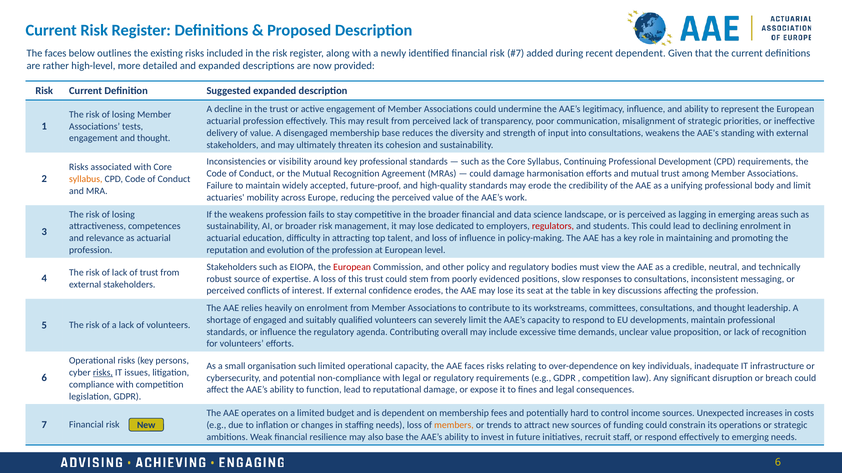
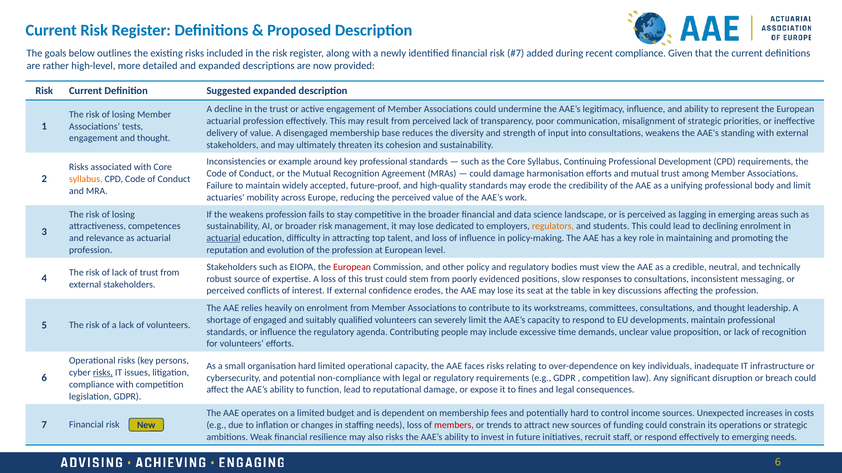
The faces: faces -> goals (56, 53)
recent dependent: dependent -> compliance (641, 53)
visibility: visibility -> example (295, 162)
regulators colour: red -> orange (553, 227)
actuarial underline: none -> present (224, 238)
overall: overall -> people (455, 332)
organisation such: such -> hard (307, 366)
members colour: orange -> red (454, 426)
also base: base -> risks (394, 438)
